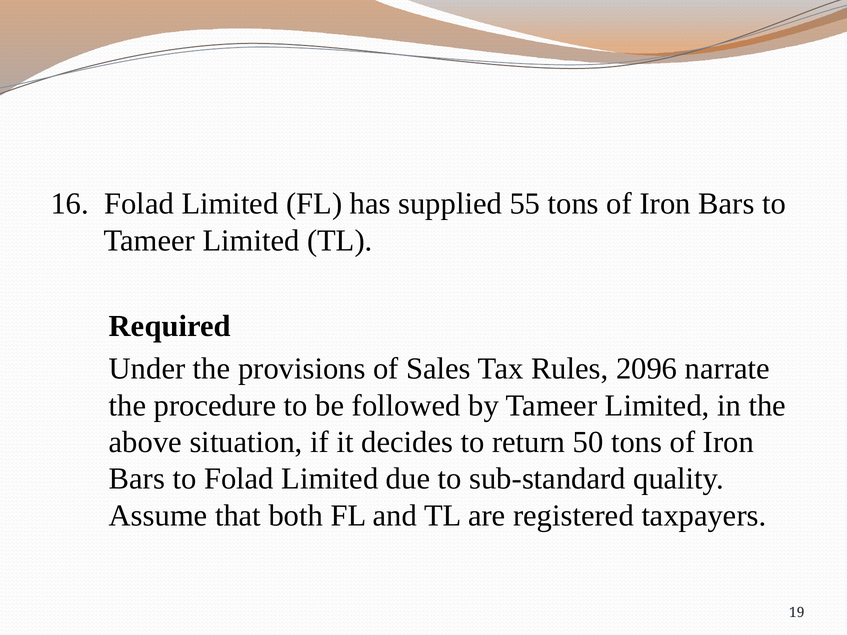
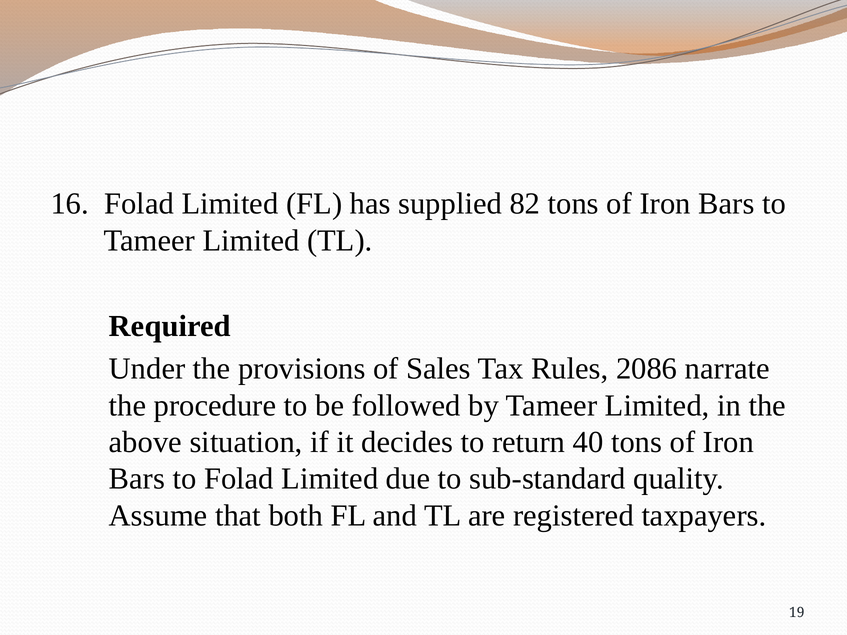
55: 55 -> 82 (525, 204)
2096: 2096 -> 2086 (647, 369)
50: 50 -> 40 (588, 442)
